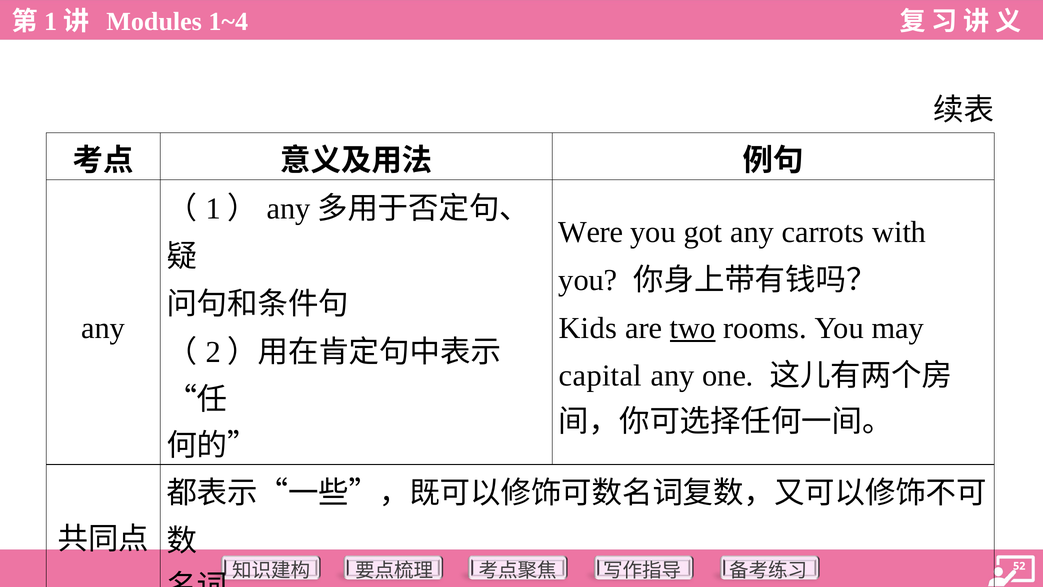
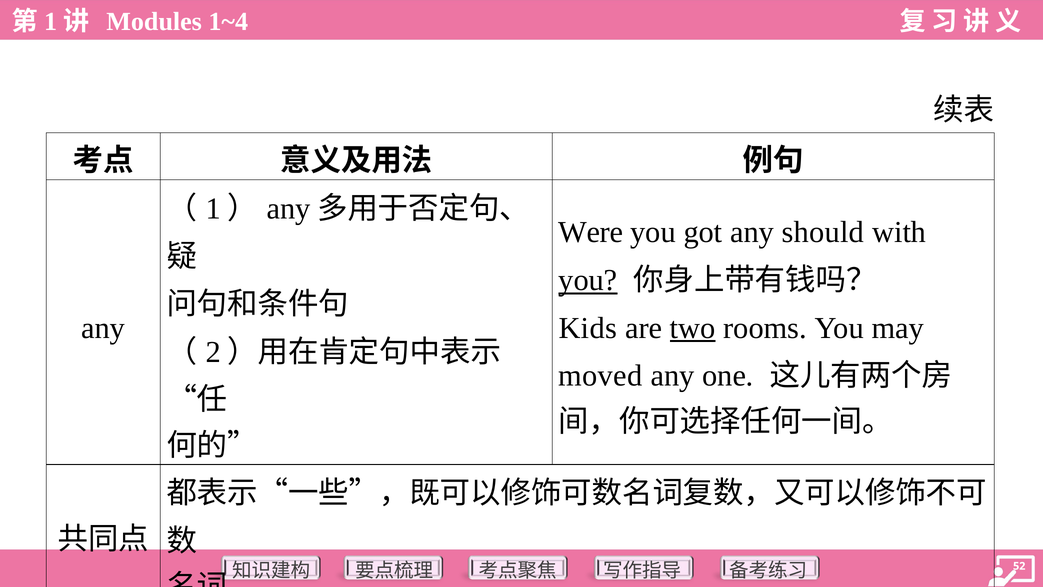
carrots: carrots -> should (823, 232)
you underline: none -> present (588, 280)
capital: capital -> moved (600, 376)
